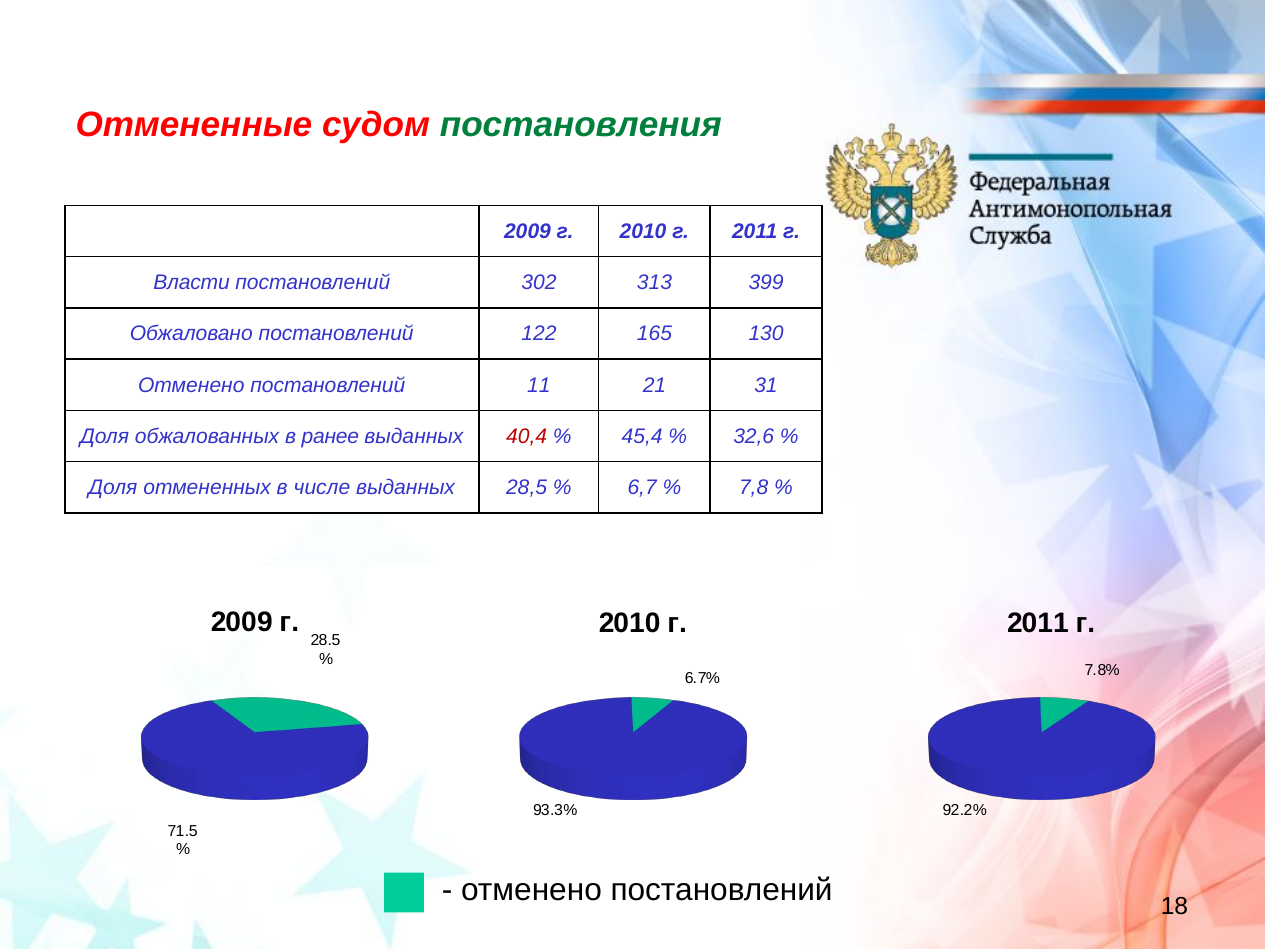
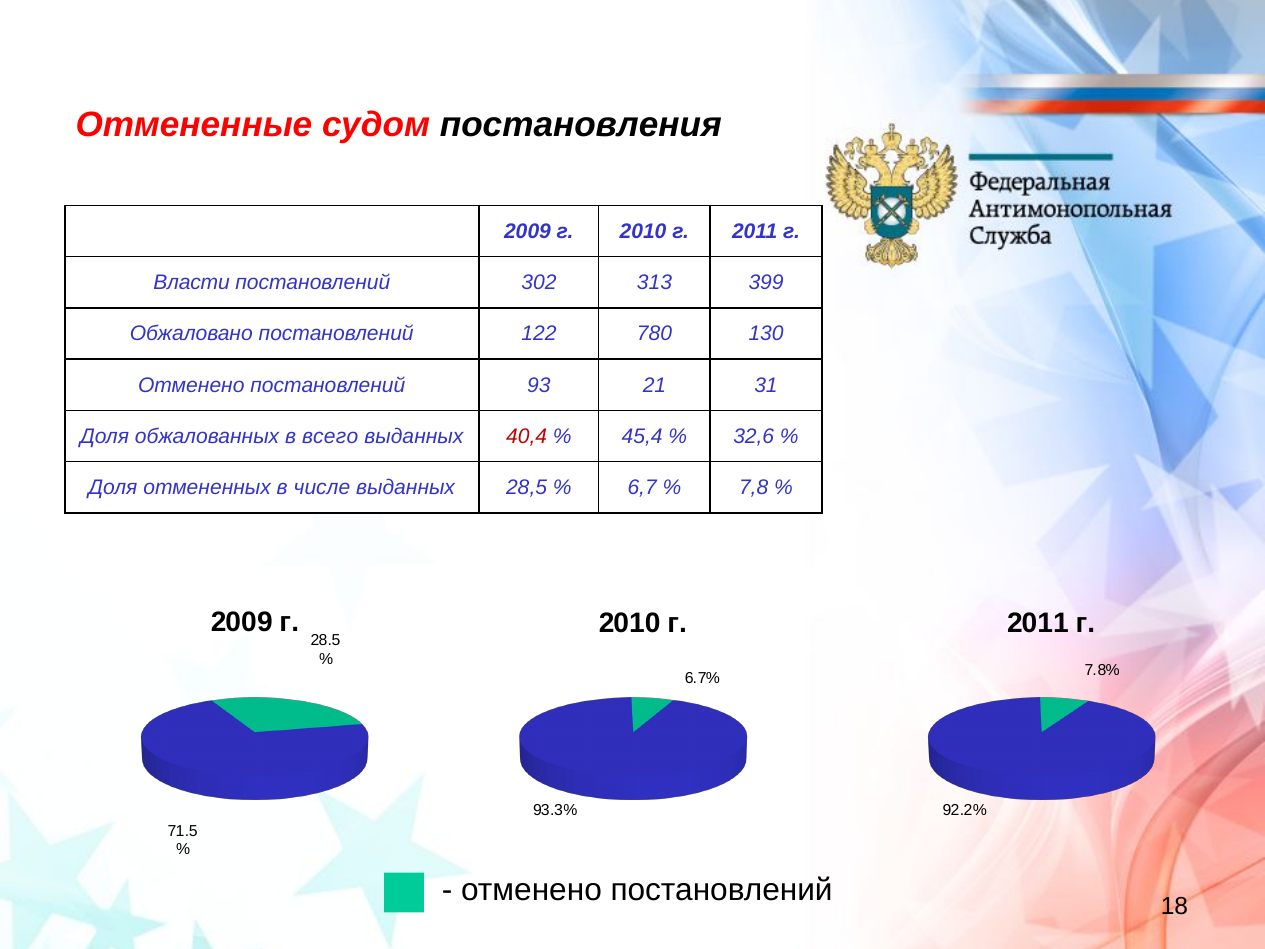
постановления colour: green -> black (581, 125)
165: 165 -> 780 (655, 334)
11: 11 -> 93 (539, 385)
ранее: ранее -> всего (330, 436)
